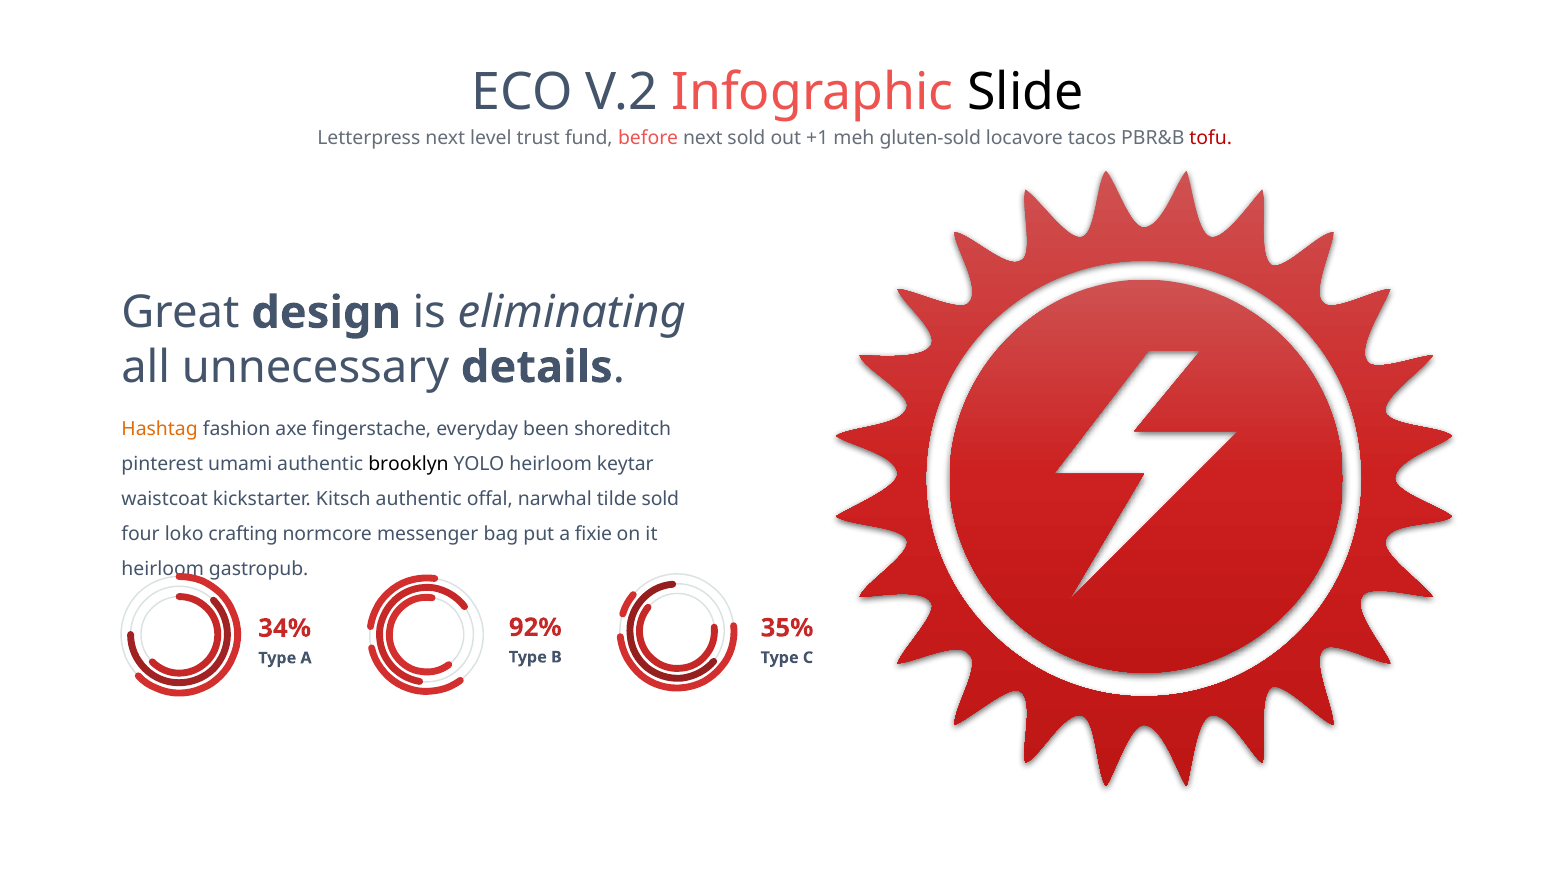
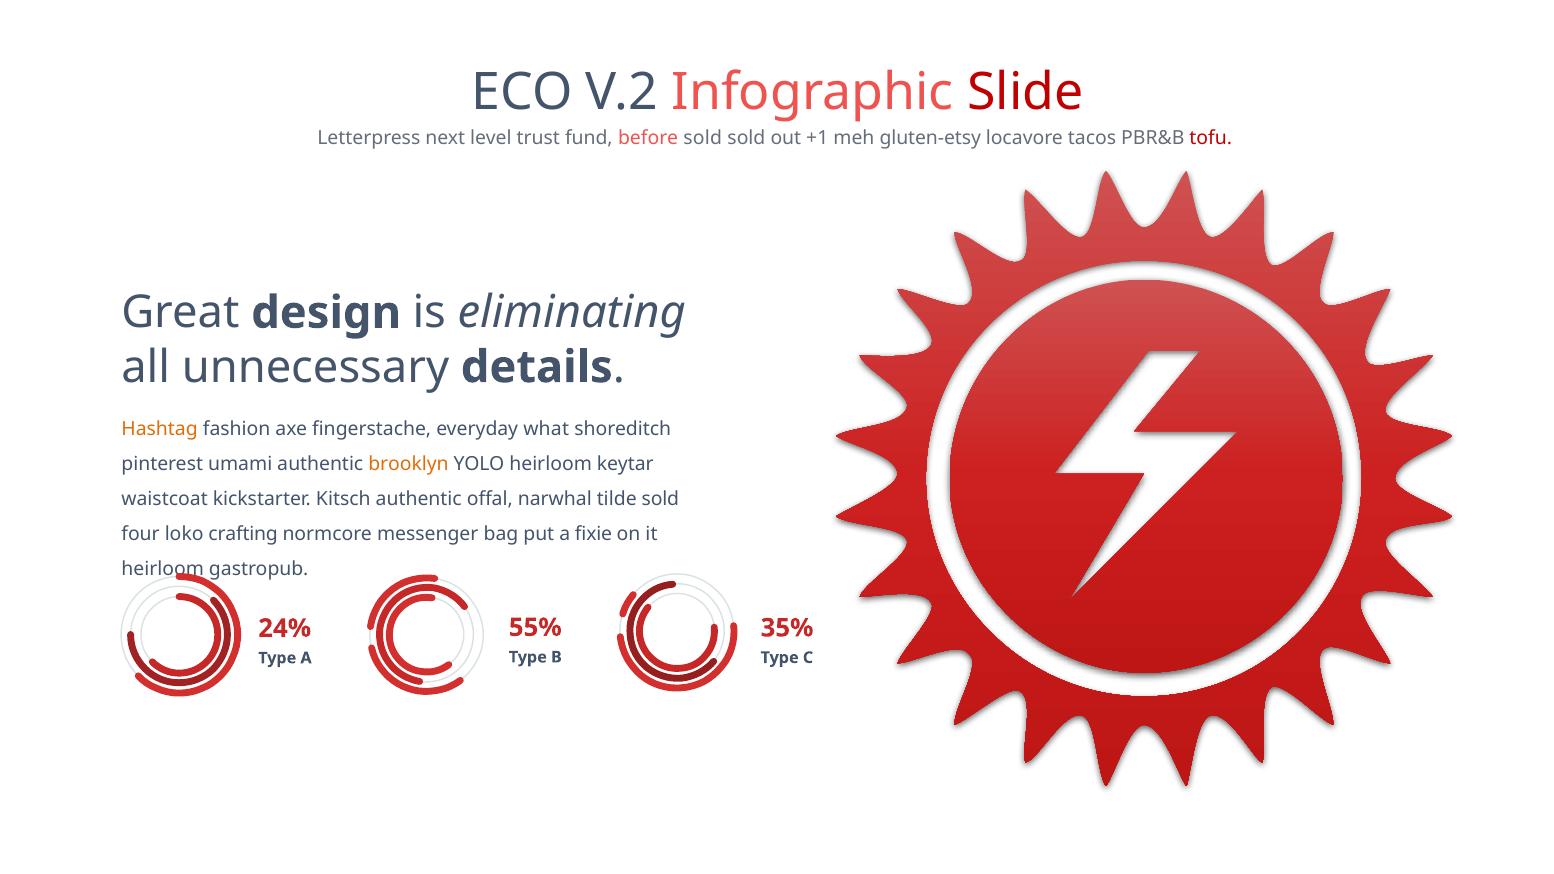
Slide colour: black -> red (1026, 92)
before next: next -> sold (703, 138)
gluten-sold: gluten-sold -> gluten-etsy (930, 138)
been: been -> what (546, 430)
brooklyn colour: black -> orange (408, 465)
92%: 92% -> 55% (535, 628)
34%: 34% -> 24% (285, 628)
